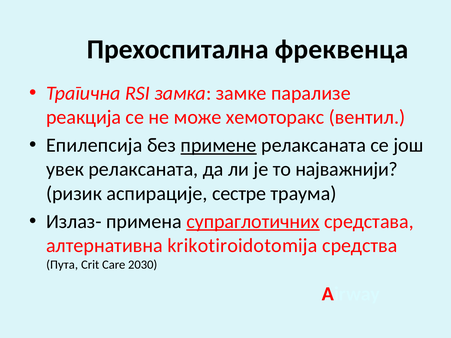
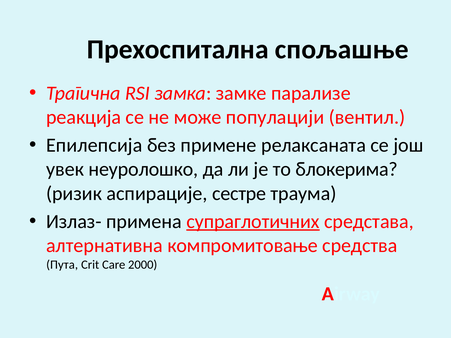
фреквенца: фреквенца -> спољашње (342, 50)
хемоторакс: хемоторакс -> популацији (275, 117)
примене underline: present -> none (219, 145)
увек релаксаната: релаксаната -> неуролошко (143, 169)
најважнији: најважнији -> блокерима (347, 169)
krikotiroidotomija: krikotiroidotomija -> компромитовање (243, 246)
2030: 2030 -> 2000 (143, 265)
